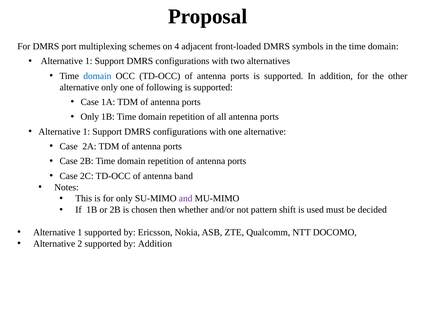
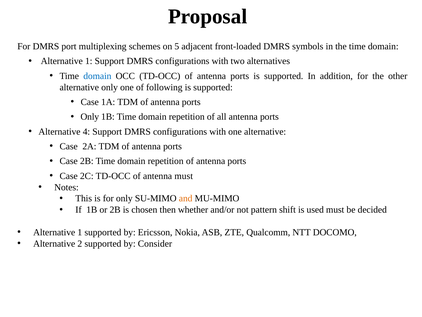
4: 4 -> 5 (177, 46)
1: 1 -> 4 (86, 131)
antenna band: band -> must (184, 176)
and colour: purple -> orange (186, 198)
by Addition: Addition -> Consider (155, 243)
